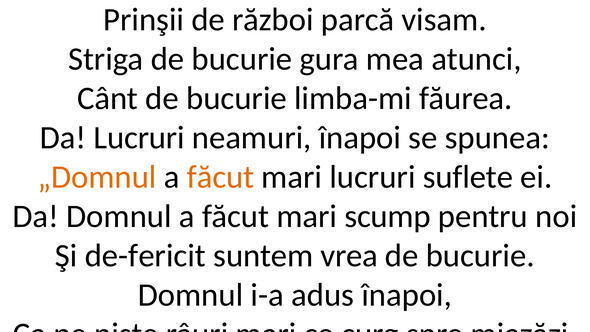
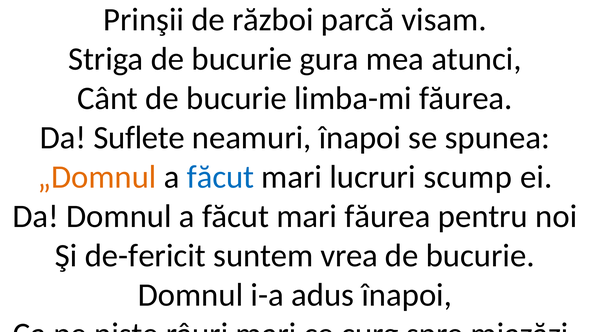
Da Lucruri: Lucruri -> Suflete (139, 138)
făcut colour: orange -> blue (221, 177)
suflete: suflete -> scump (468, 177)
mari scump: scump -> făurea (388, 216)
